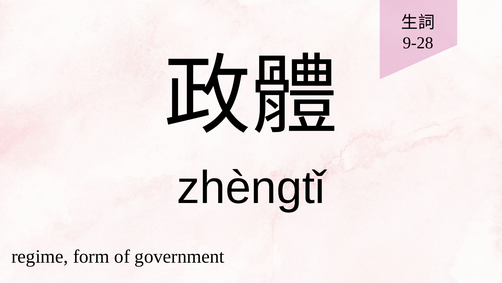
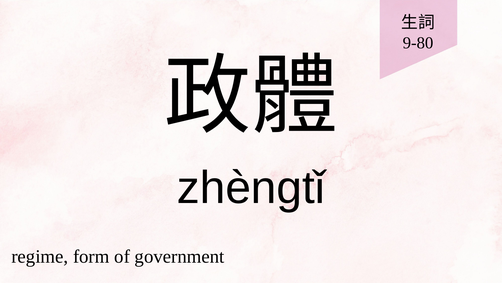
9-28: 9-28 -> 9-80 (418, 43)
